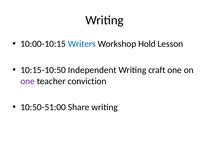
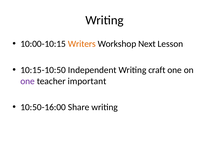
Writers colour: blue -> orange (82, 44)
Hold: Hold -> Next (147, 44)
conviction: conviction -> important (87, 81)
10:50-51:00: 10:50-51:00 -> 10:50-16:00 (43, 107)
